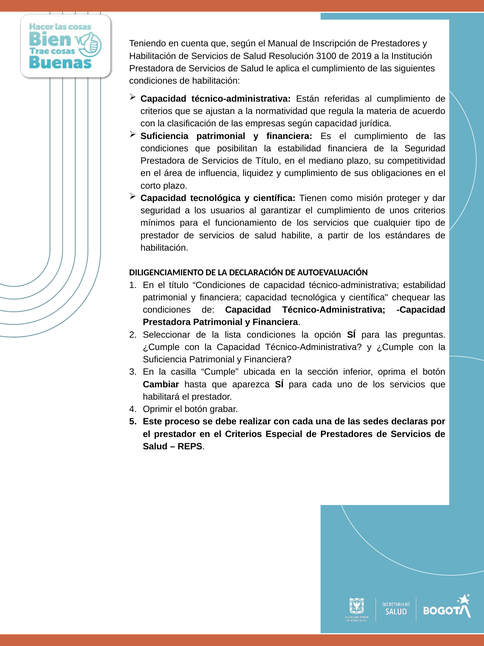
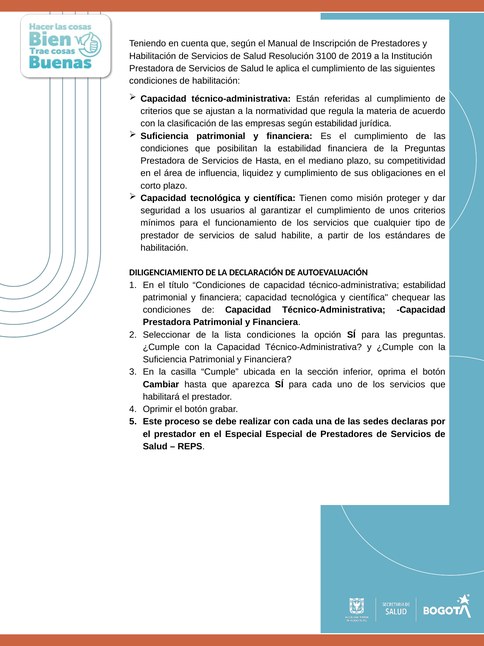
según capacidad: capacidad -> estabilidad (336, 124)
la Seguridad: Seguridad -> Preguntas (425, 148)
de Título: Título -> Hasta (268, 161)
el Criterios: Criterios -> Especial (244, 434)
